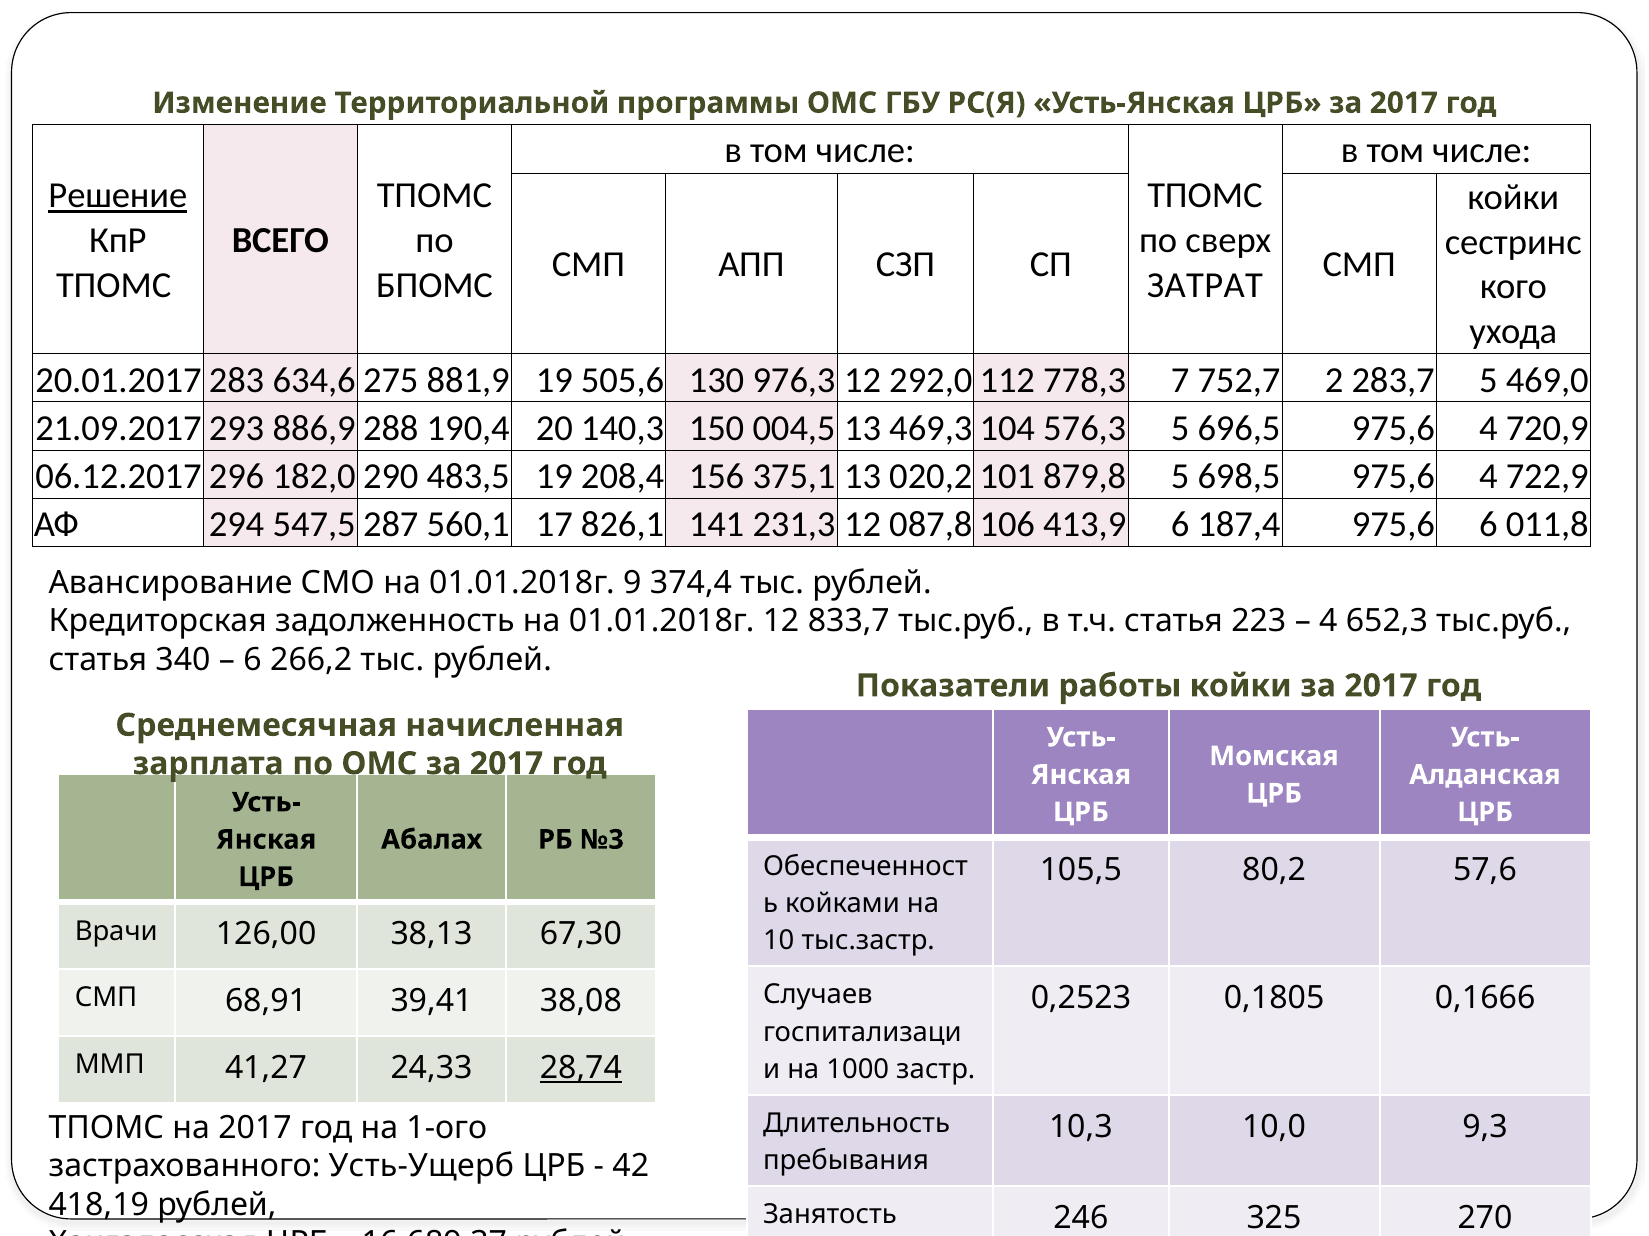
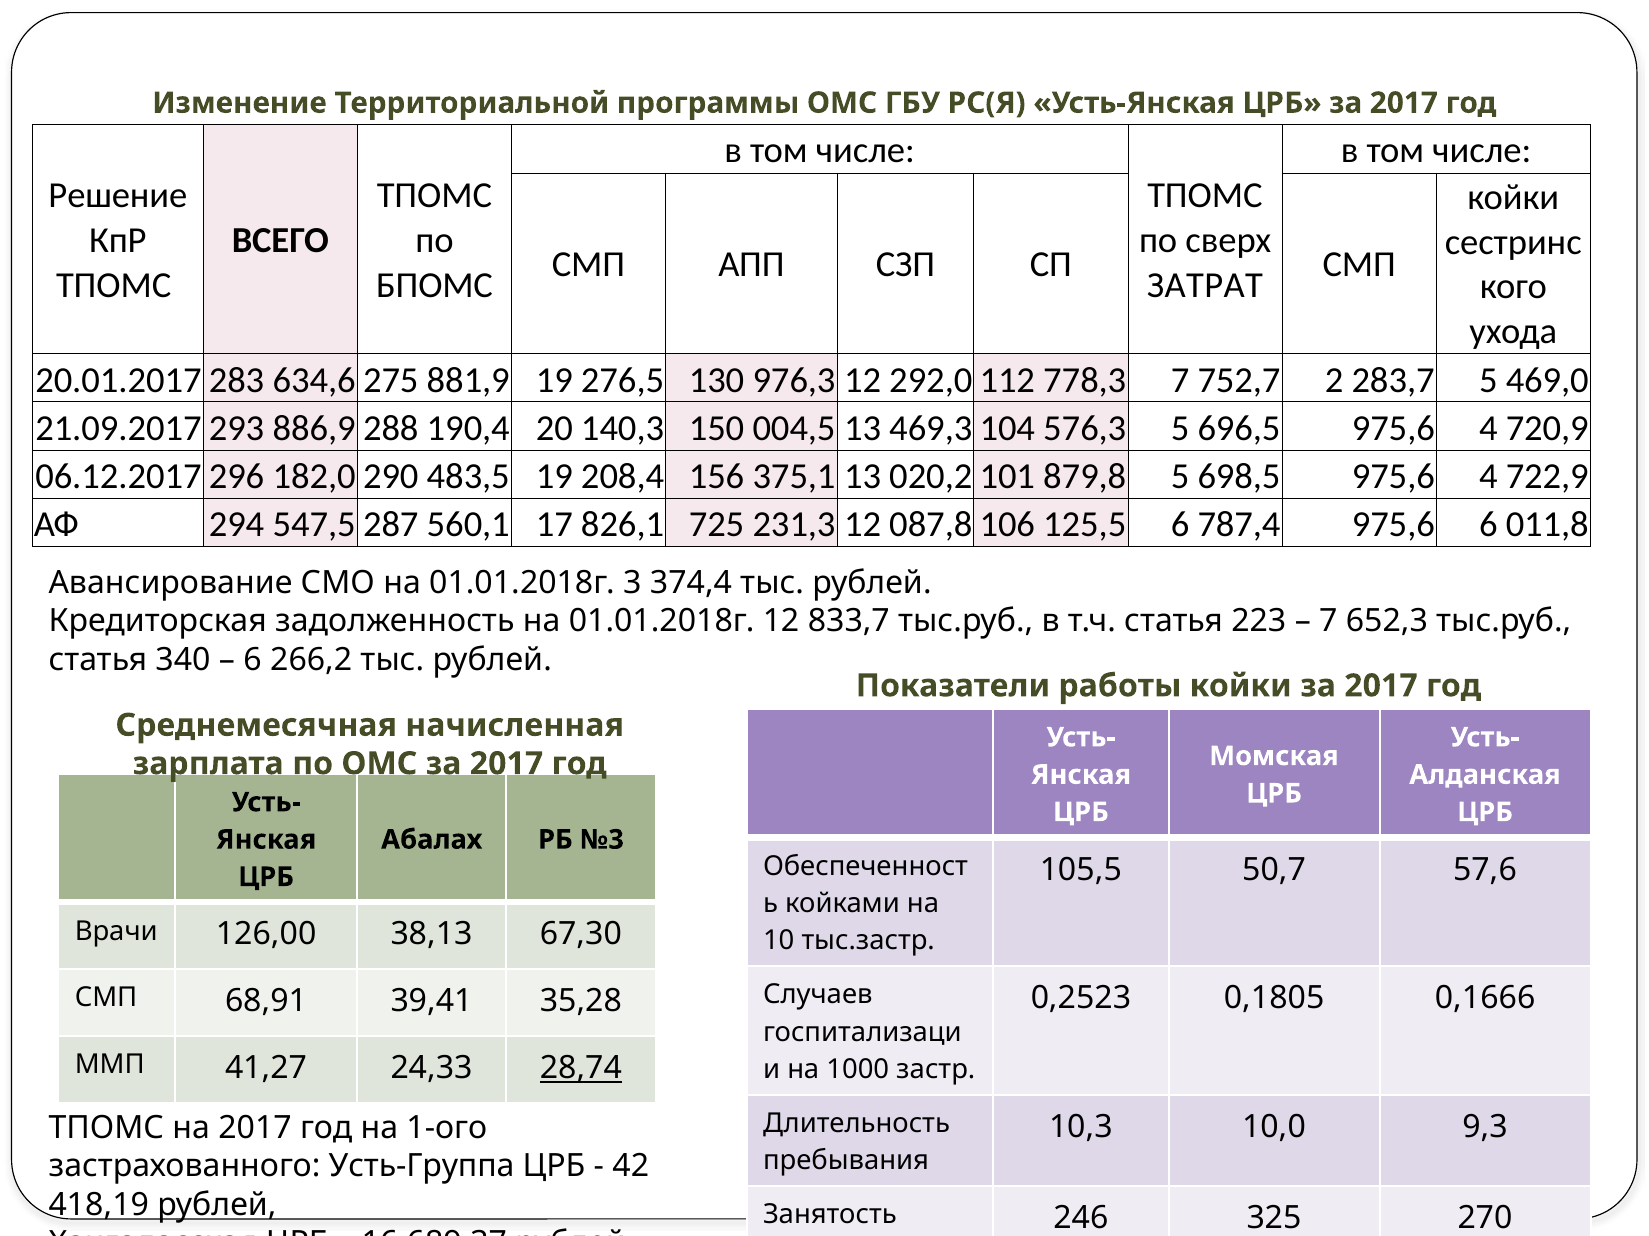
Решение underline: present -> none (118, 196)
505,6: 505,6 -> 276,5 (623, 380)
141: 141 -> 725 (717, 525)
413,9: 413,9 -> 125,5 (1085, 525)
187,4: 187,4 -> 787,4 (1239, 525)
9: 9 -> 3 (632, 583)
4: 4 -> 7 (1328, 622)
80,2: 80,2 -> 50,7 (1274, 870)
38,08: 38,08 -> 35,28 (581, 1002)
Усть-Ущерб: Усть-Ущерб -> Усть-Группа (422, 1167)
